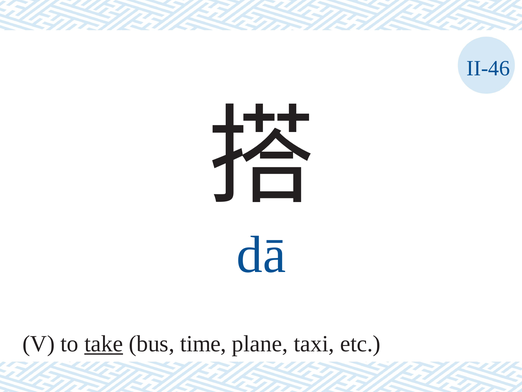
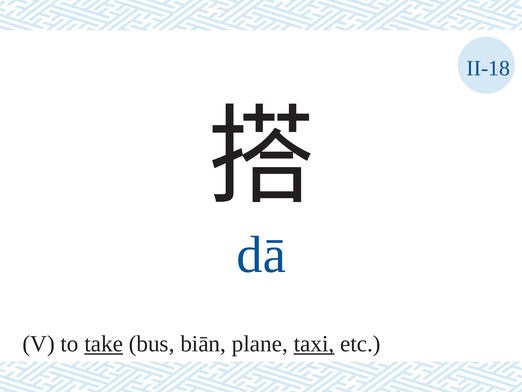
II-46: II-46 -> II-18 (488, 68)
time: time -> biān (203, 344)
taxi underline: none -> present (314, 344)
